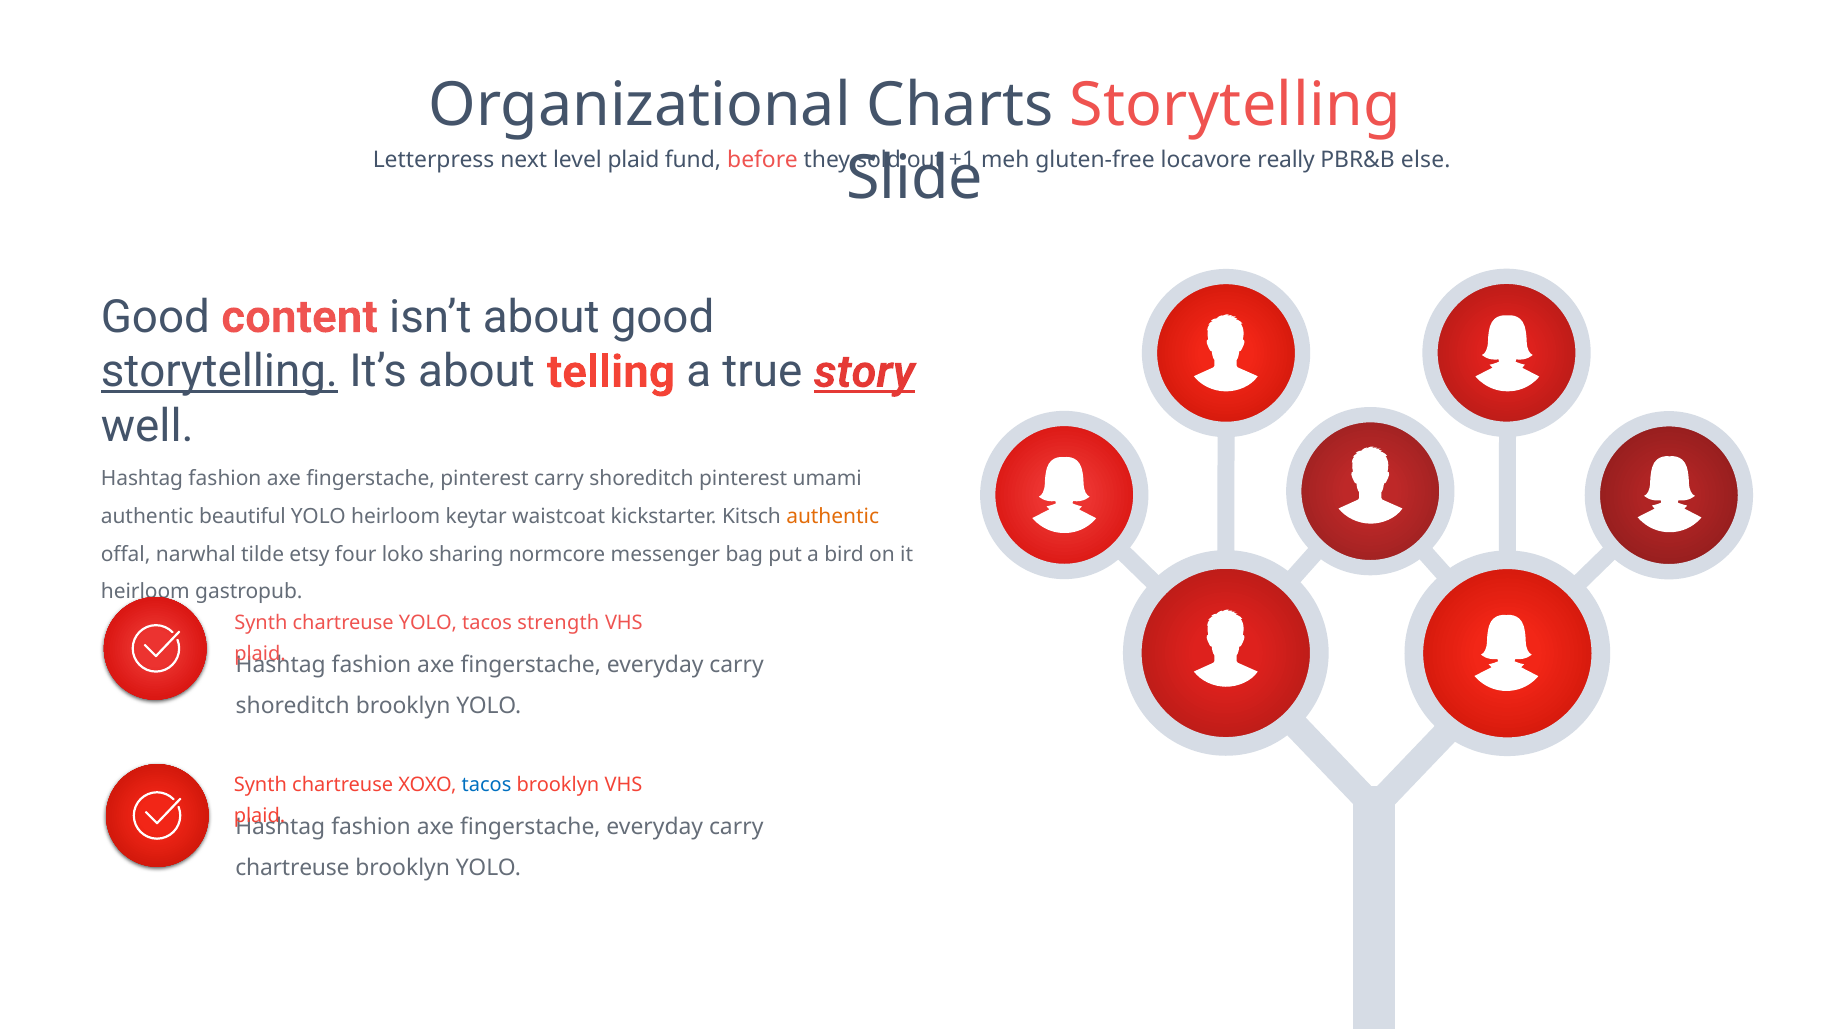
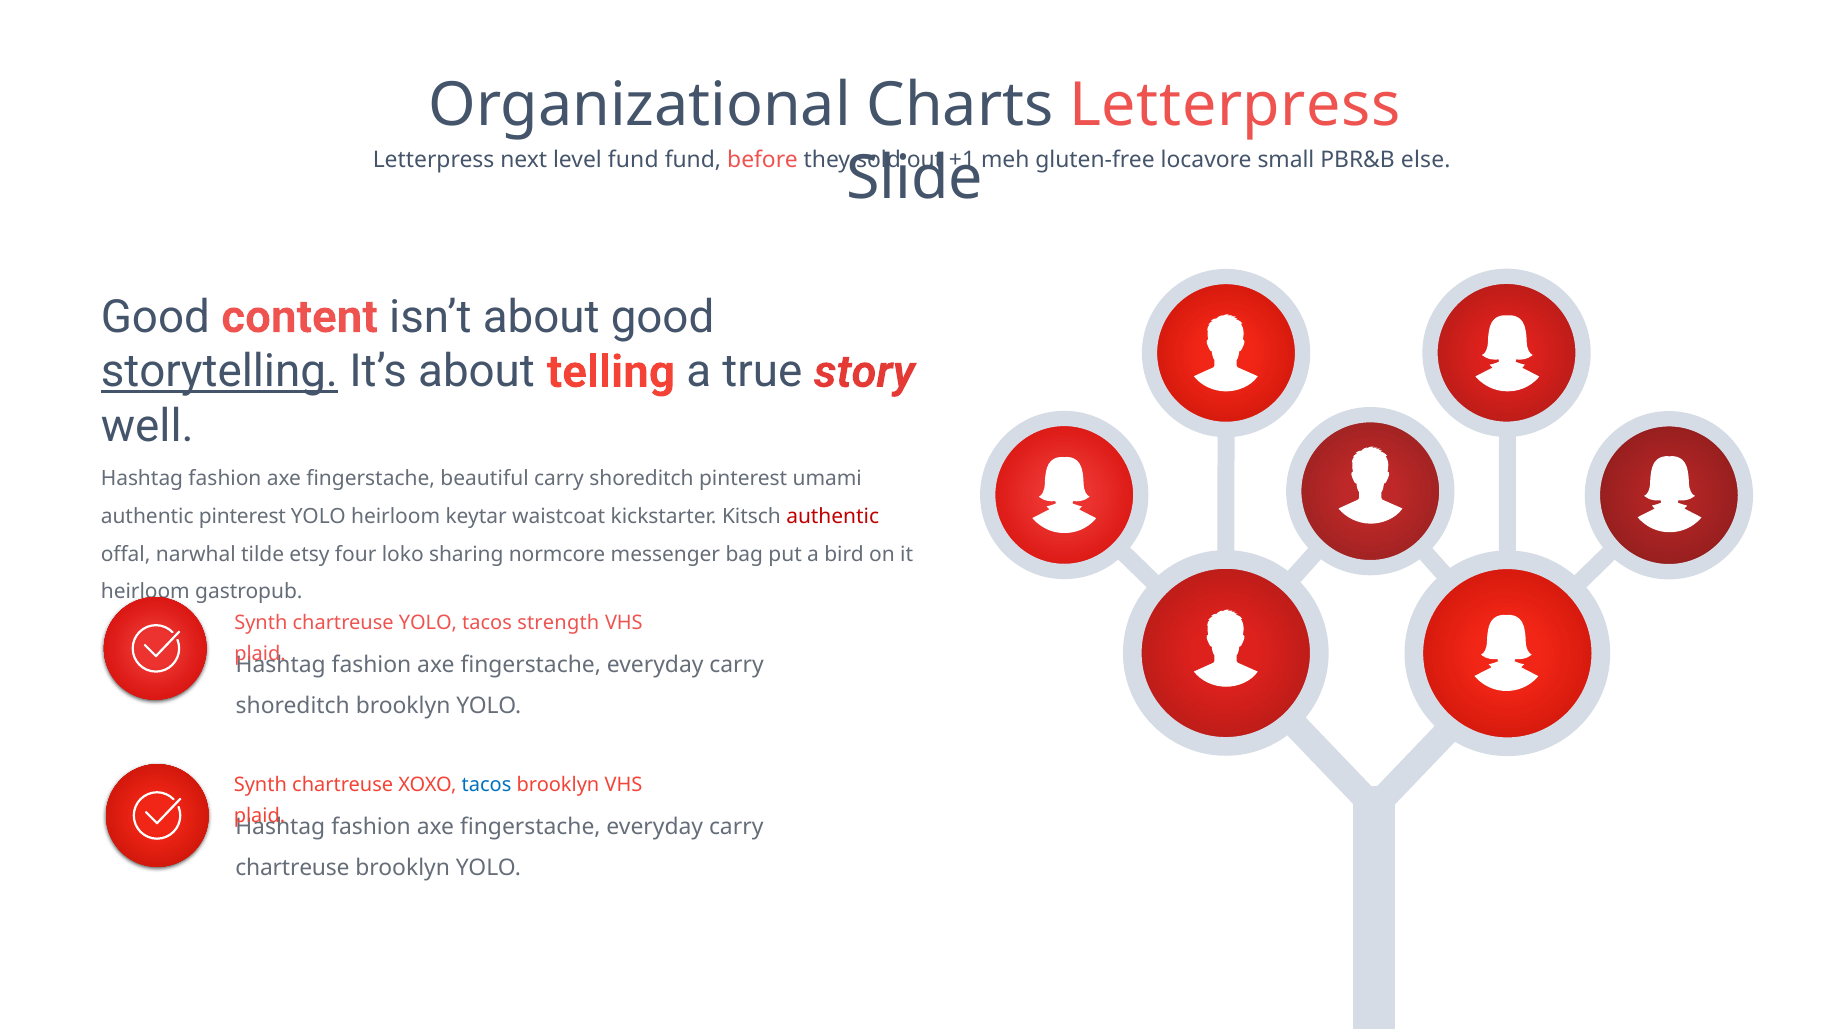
Charts Storytelling: Storytelling -> Letterpress (1235, 105)
level plaid: plaid -> fund (633, 160)
really: really -> small (1286, 160)
story underline: present -> none (864, 372)
fingerstache pinterest: pinterest -> beautiful (485, 479)
authentic beautiful: beautiful -> pinterest (242, 517)
authentic colour: orange -> red (833, 517)
